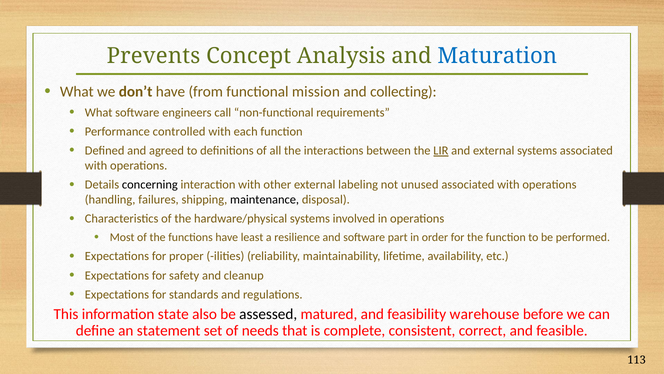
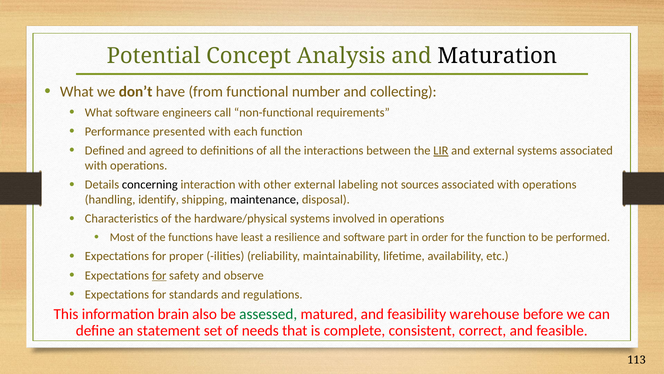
Prevents: Prevents -> Potential (154, 56)
Maturation colour: blue -> black (497, 56)
mission: mission -> number (316, 92)
controlled: controlled -> presented (179, 131)
unused: unused -> sources (420, 185)
failures: failures -> identify (159, 199)
for underline: none -> present (159, 275)
cleanup: cleanup -> observe (244, 275)
state: state -> brain (173, 314)
assessed colour: black -> green (268, 314)
